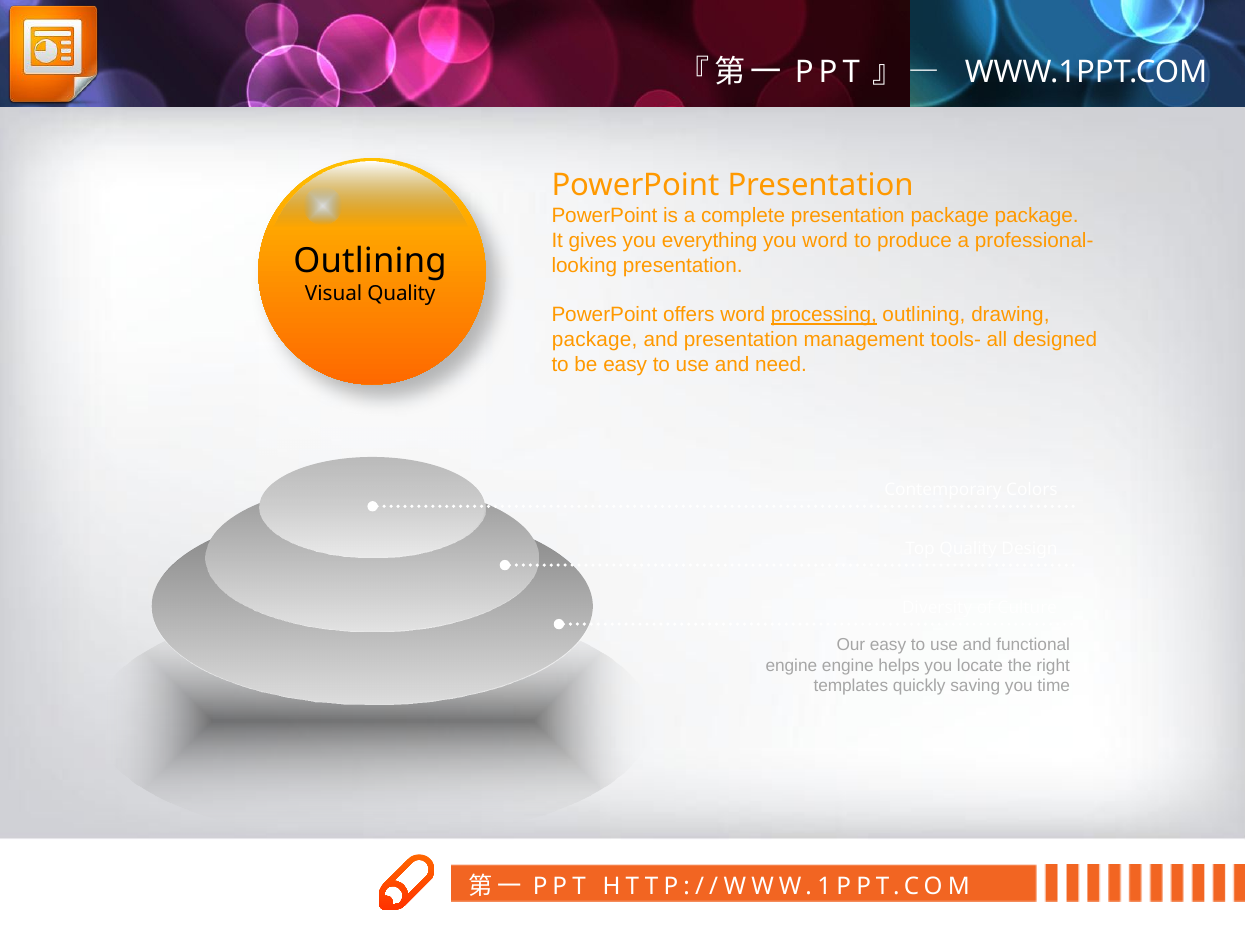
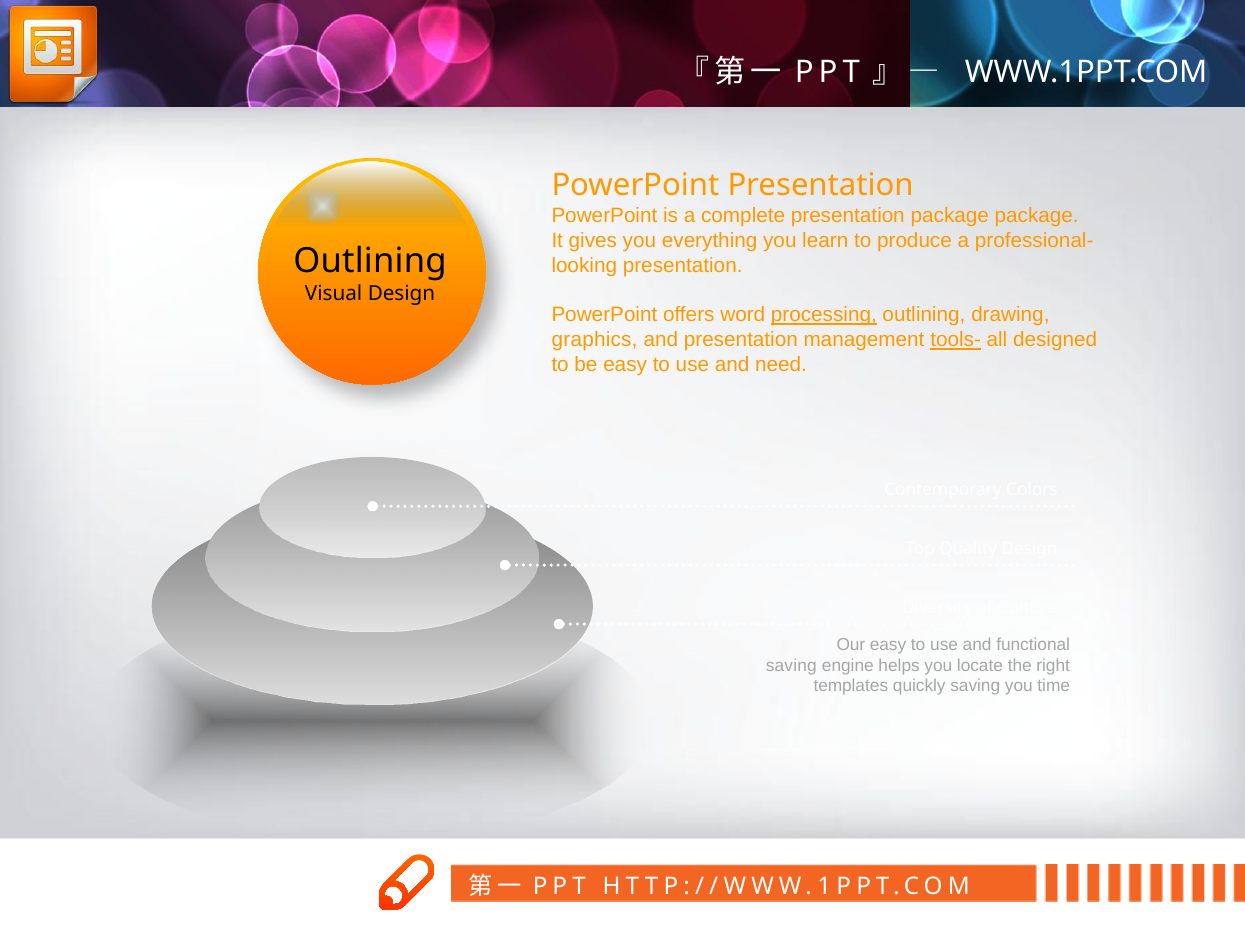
you word: word -> learn (825, 240)
Visual Quality: Quality -> Design (401, 293)
package: package -> graphics (595, 340)
tools- underline: none -> present (956, 340)
engine: engine -> saving (791, 665)
